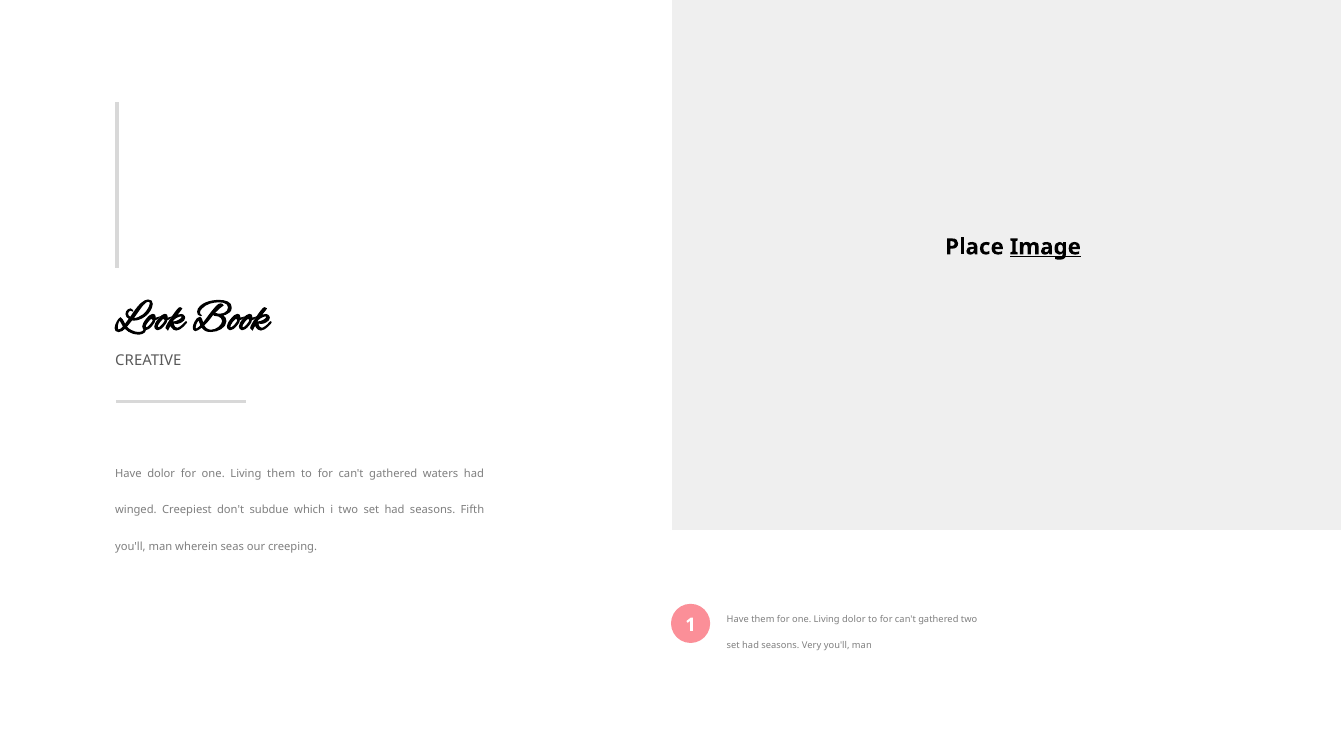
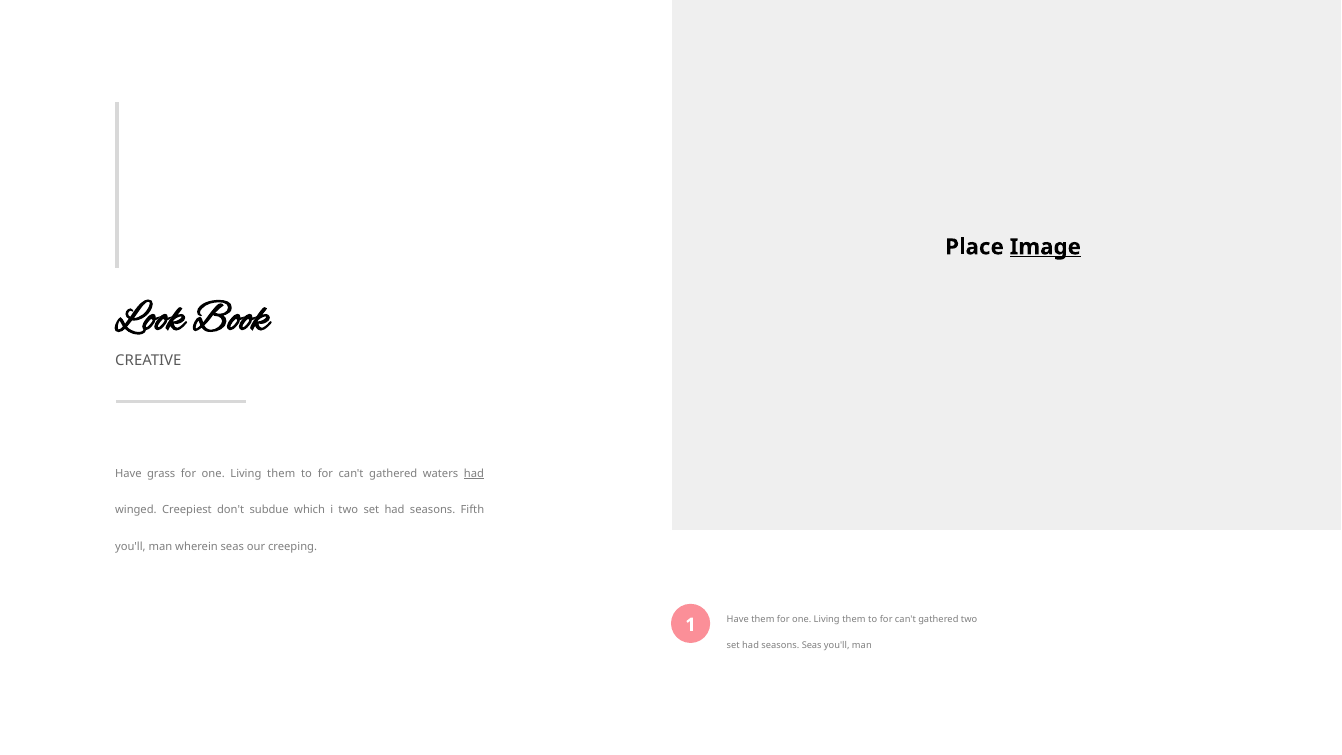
Have dolor: dolor -> grass (161, 473)
had underline: none -> present (474, 473)
dolor: dolor -> them (854, 620)
seasons Very: Very -> Seas (812, 645)
